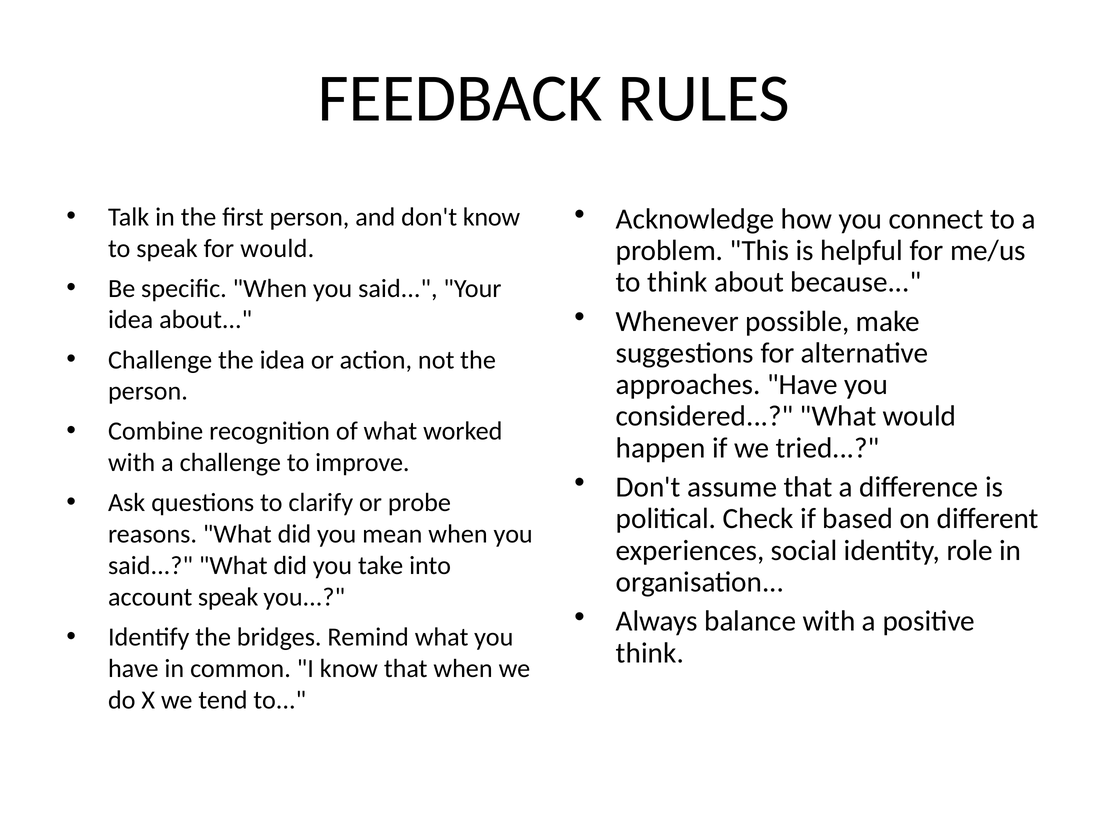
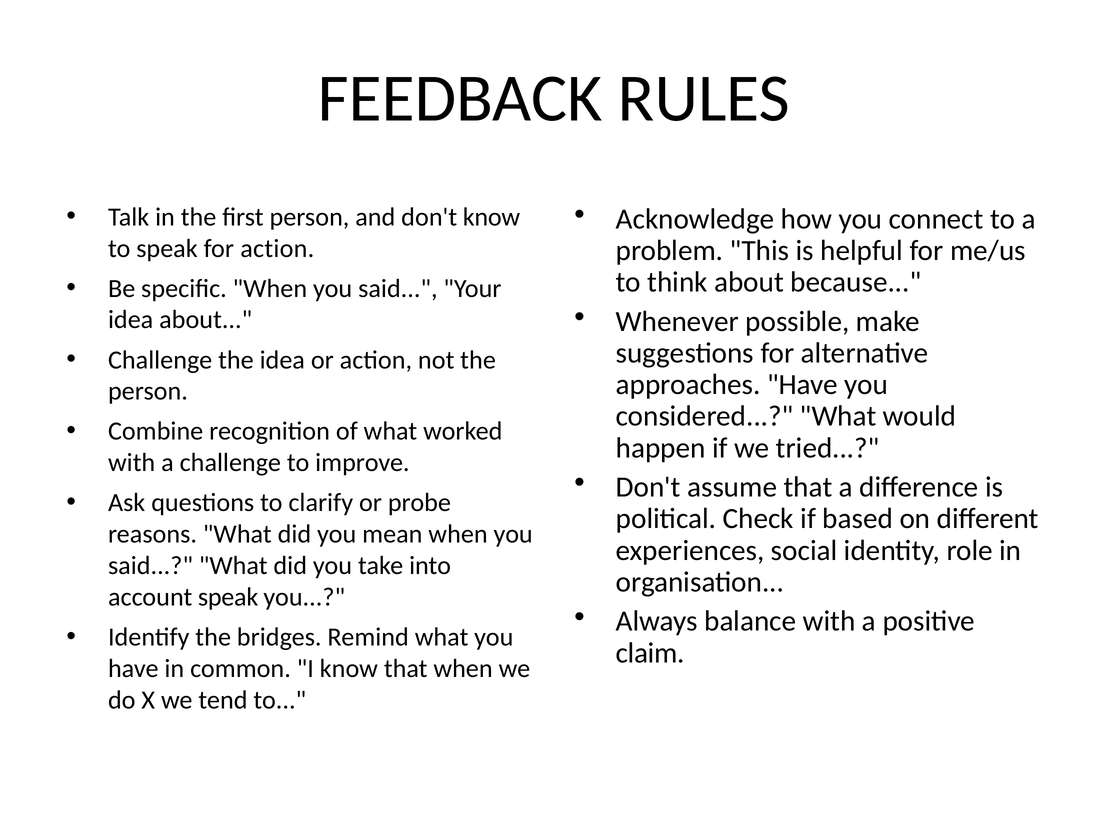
for would: would -> action (277, 248)
think: think -> claim (650, 653)
